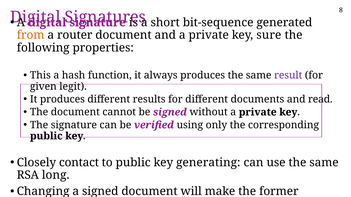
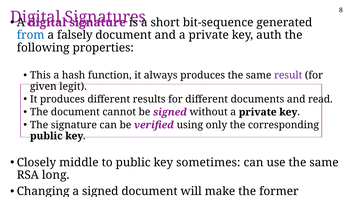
from colour: orange -> blue (31, 35)
router: router -> falsely (75, 35)
sure: sure -> auth (269, 35)
contact: contact -> middle (79, 163)
generating: generating -> sometimes (208, 163)
